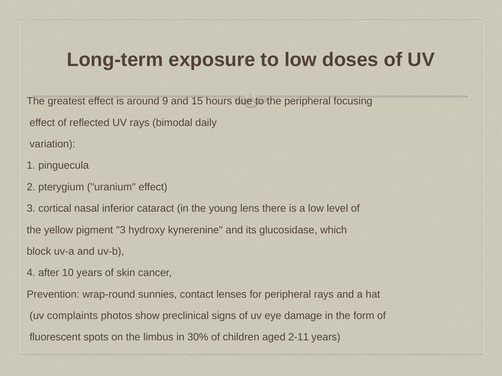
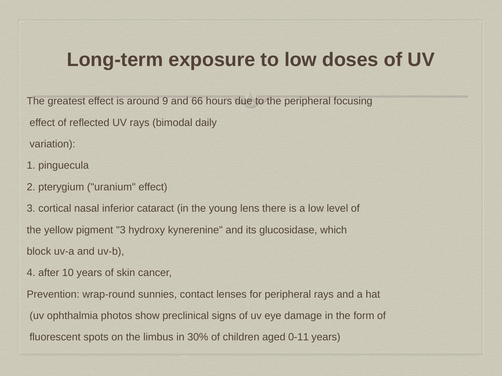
15: 15 -> 66 (197, 101)
complaints: complaints -> ophthalmia (72, 316)
2-11: 2-11 -> 0-11 (299, 338)
